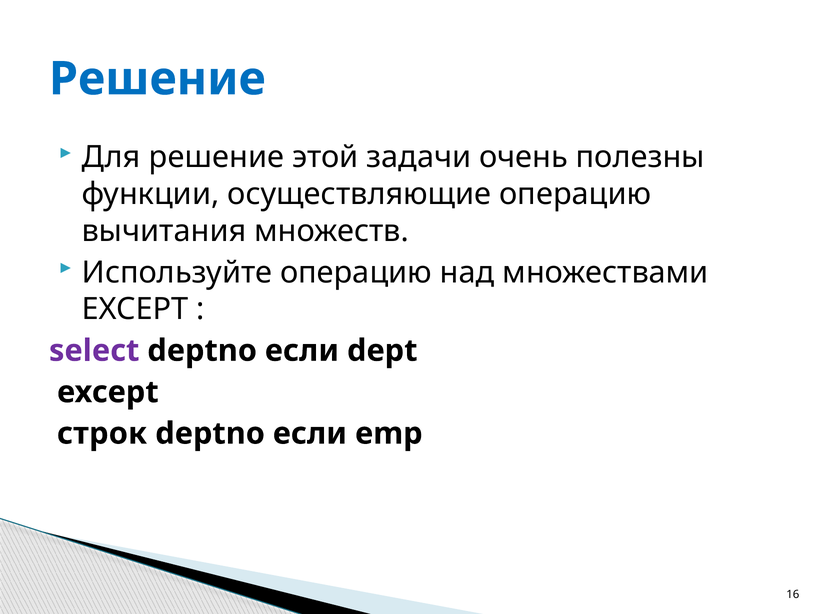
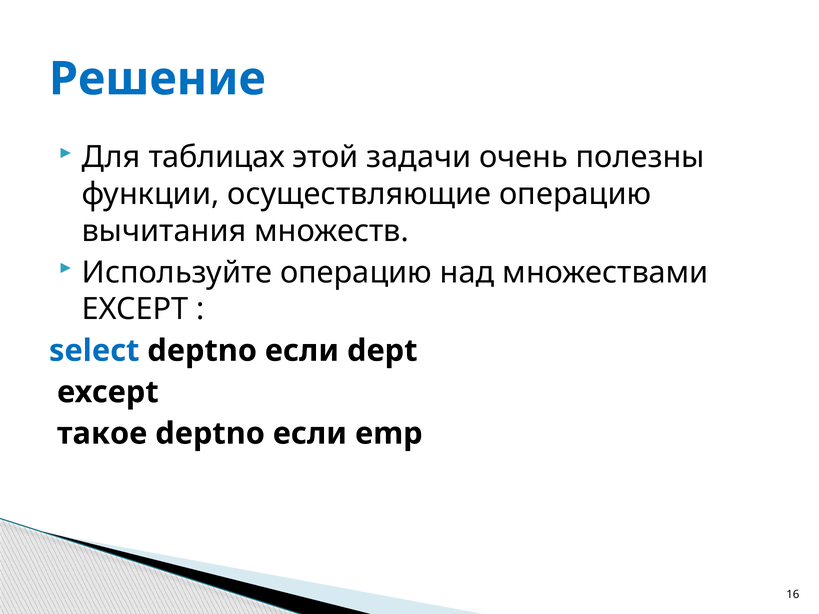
Для решение: решение -> таблицах (217, 157)
select colour: purple -> blue (94, 351)
строк: строк -> такое (102, 434)
